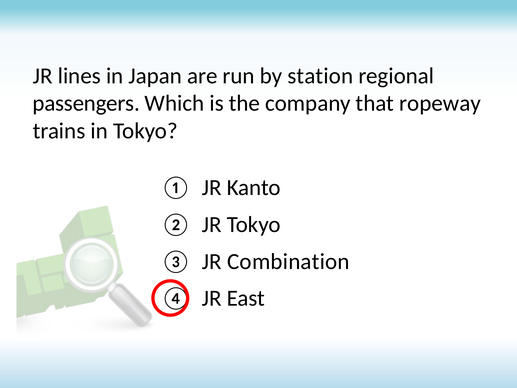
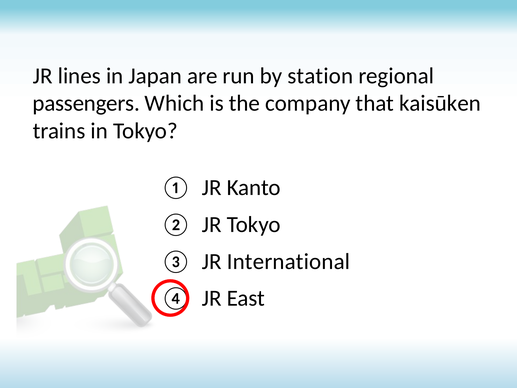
ropeway: ropeway -> kaisūken (440, 103)
Combination: Combination -> International (288, 261)
